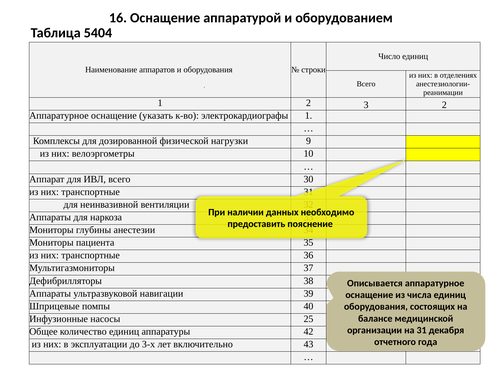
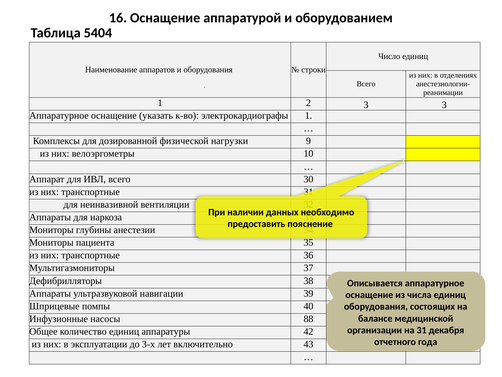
3 2: 2 -> 3 (444, 105)
25: 25 -> 88 (308, 318)
